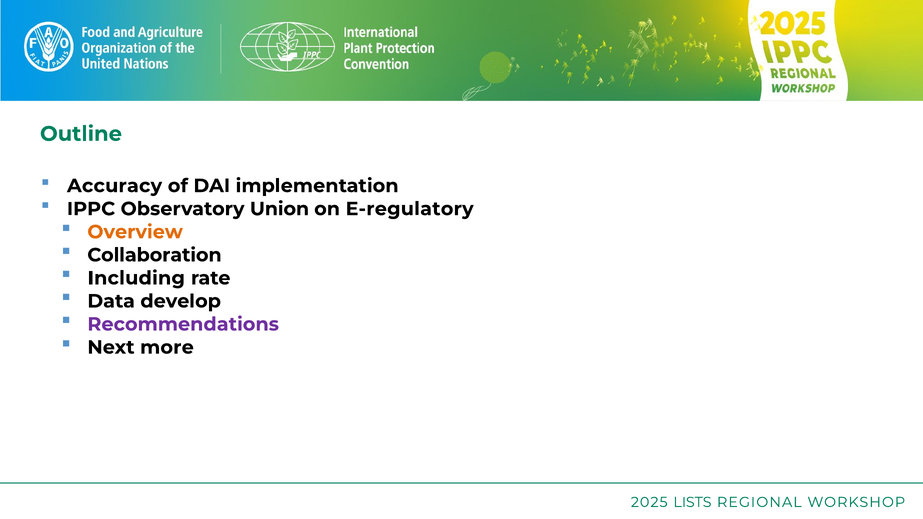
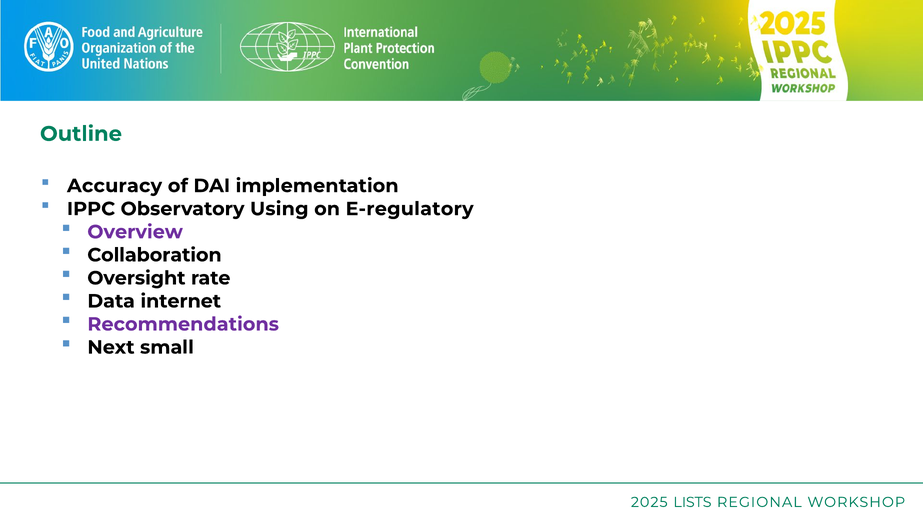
Union: Union -> Using (279, 209)
Overview colour: orange -> purple (135, 232)
Including: Including -> Oversight (136, 278)
develop: develop -> internet (181, 301)
more: more -> small (167, 347)
